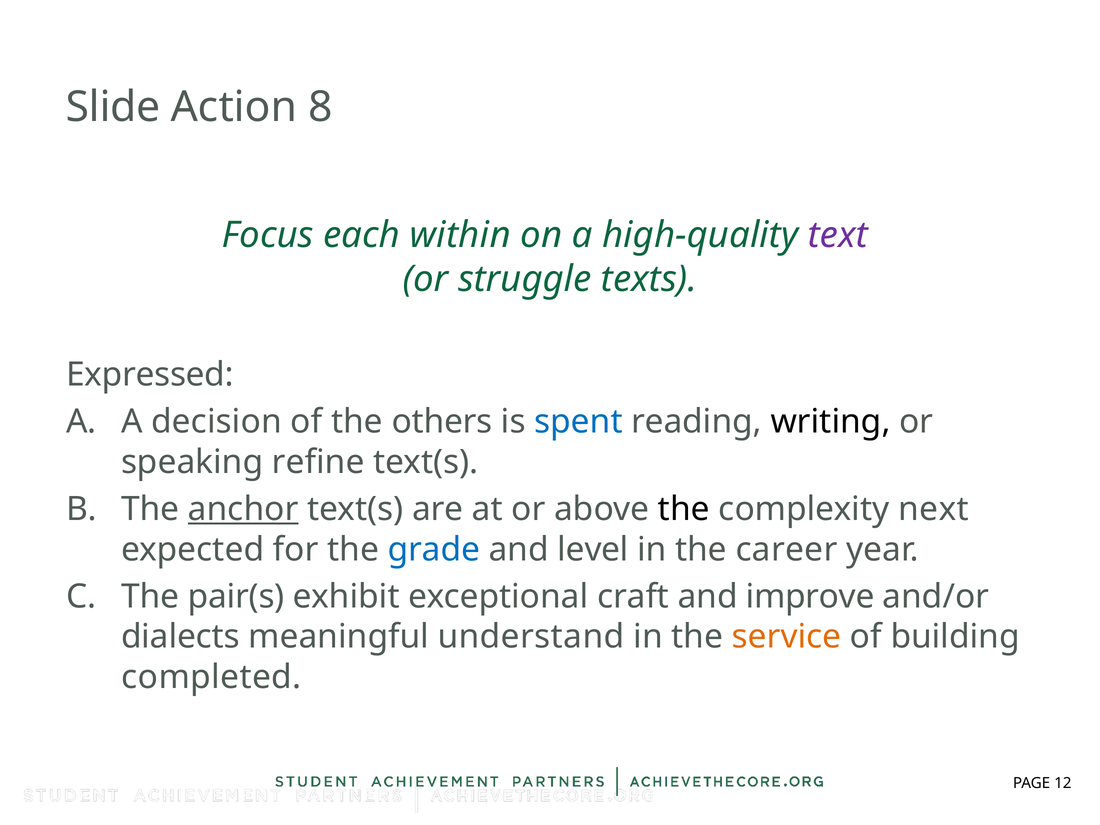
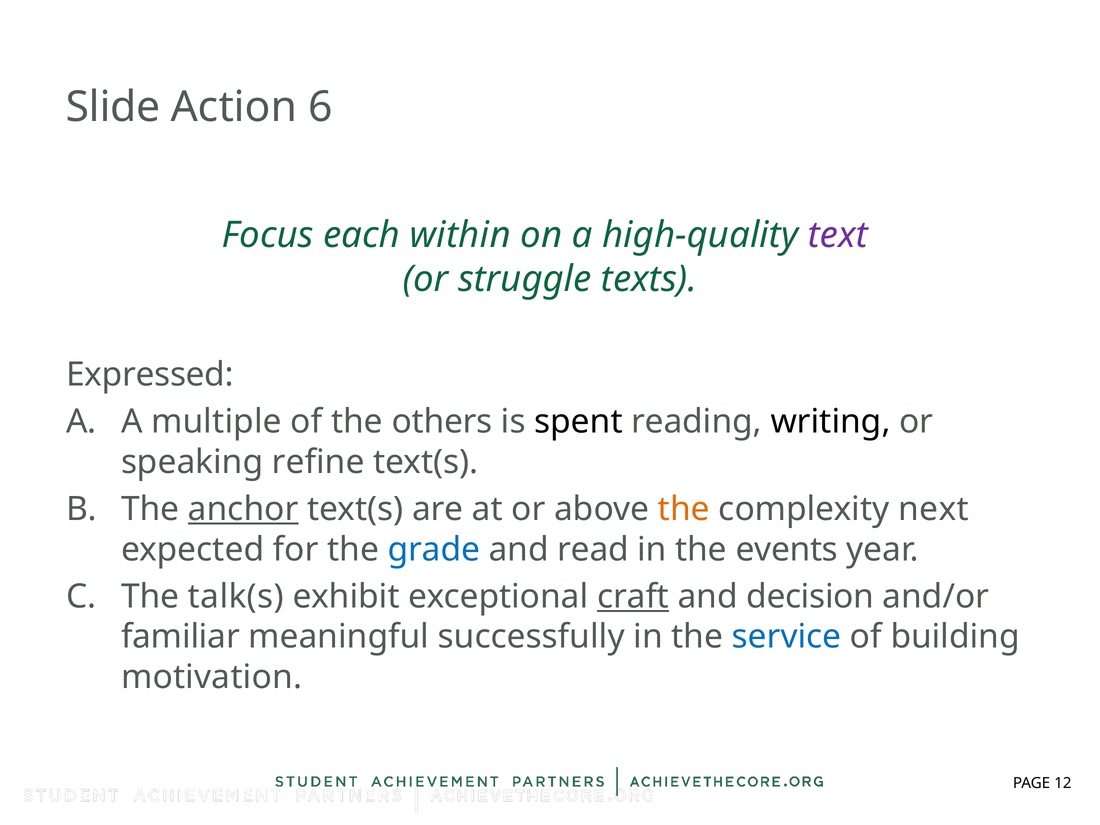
8: 8 -> 6 (321, 107)
decision: decision -> multiple (216, 422)
spent colour: blue -> black (579, 422)
the colour: black -> orange (684, 509)
level: level -> read (593, 549)
career: career -> events (787, 549)
pair(s: pair(s -> talk(s (236, 597)
craft underline: none -> present (633, 597)
improve: improve -> decision (810, 597)
dialects: dialects -> familiar (180, 637)
understand: understand -> successfully (531, 637)
service colour: orange -> blue (787, 637)
completed: completed -> motivation (212, 677)
